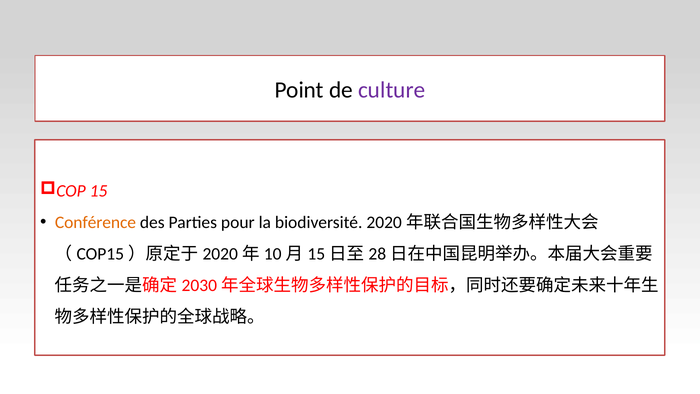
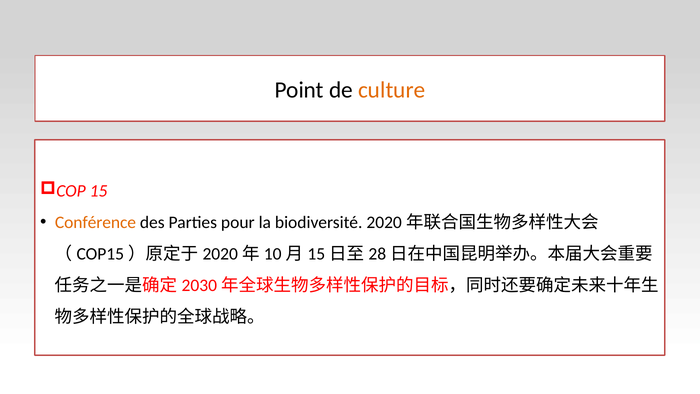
culture colour: purple -> orange (392, 90)
